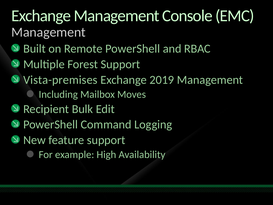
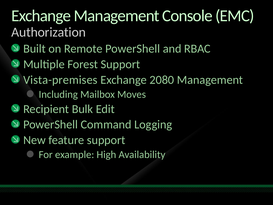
Management: Management -> Authorization (49, 32)
2019: 2019 -> 2080 (162, 80)
